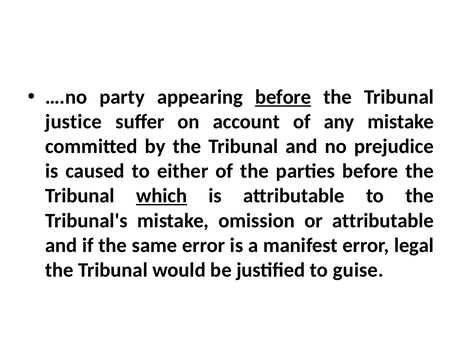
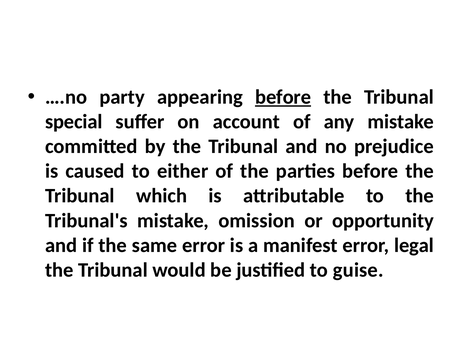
justice: justice -> special (74, 122)
which underline: present -> none (162, 196)
or attributable: attributable -> opportunity (383, 220)
